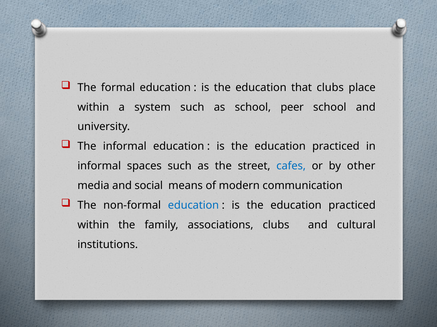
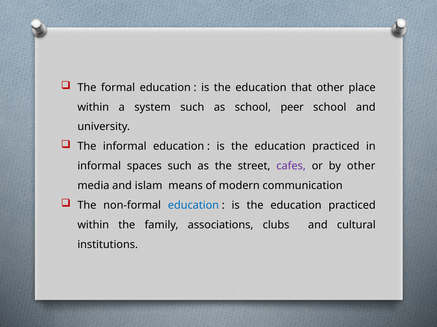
that clubs: clubs -> other (330, 88)
cafes colour: blue -> purple (291, 166)
social: social -> islam (149, 186)
